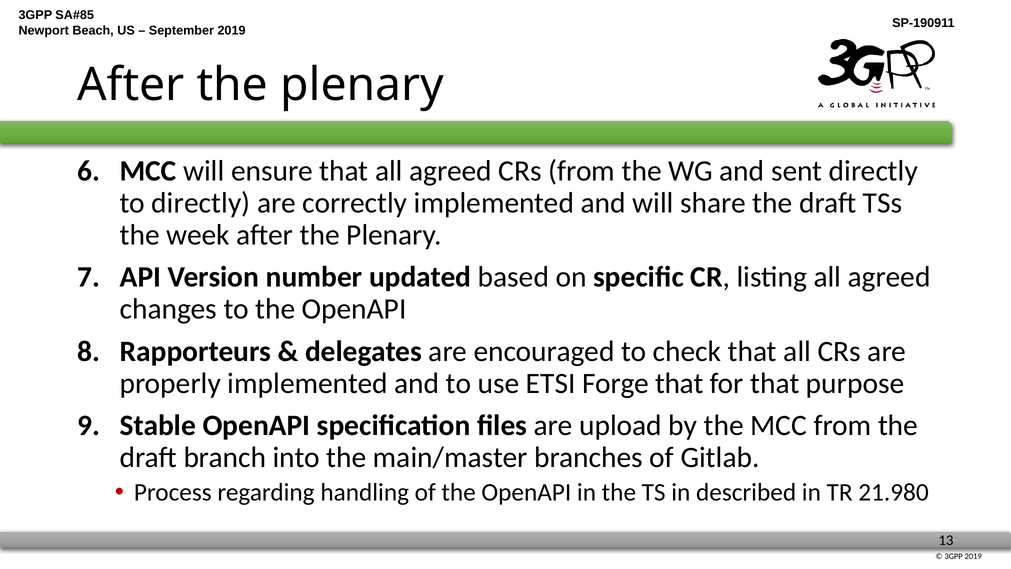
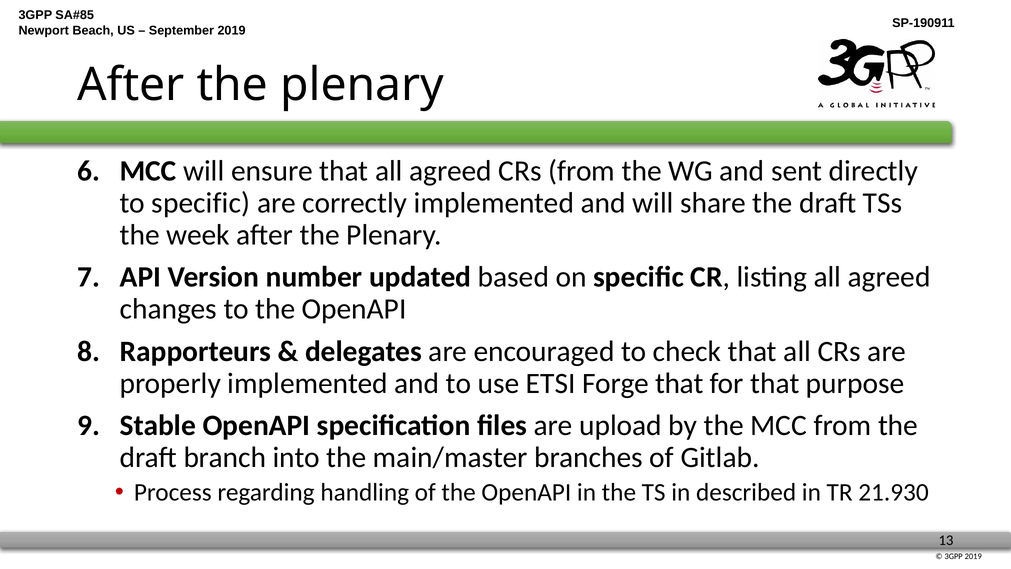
to directly: directly -> specific (201, 203)
21.980: 21.980 -> 21.930 (893, 492)
